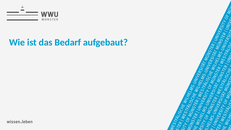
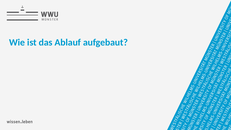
Bedarf: Bedarf -> Ablauf (68, 42)
